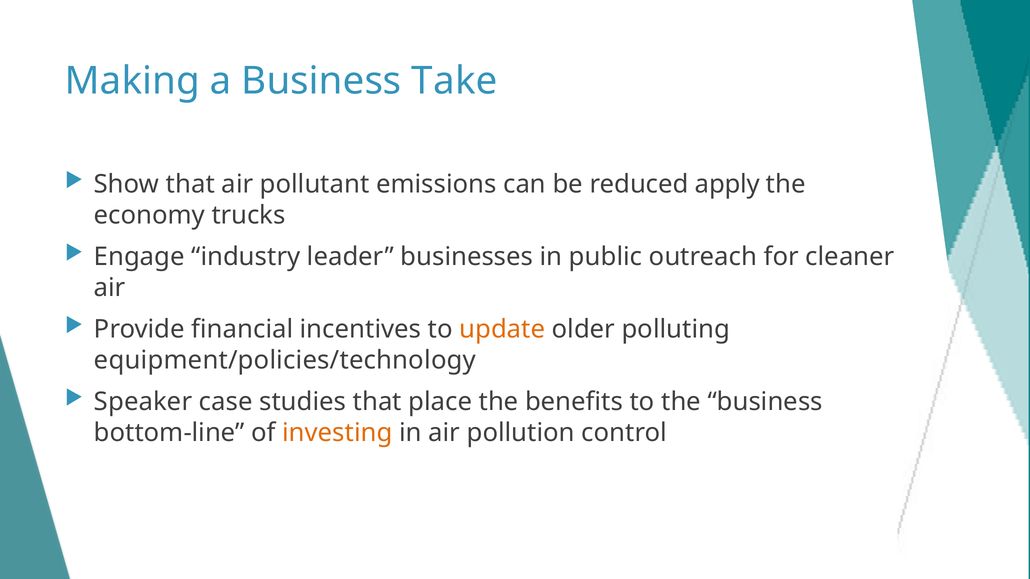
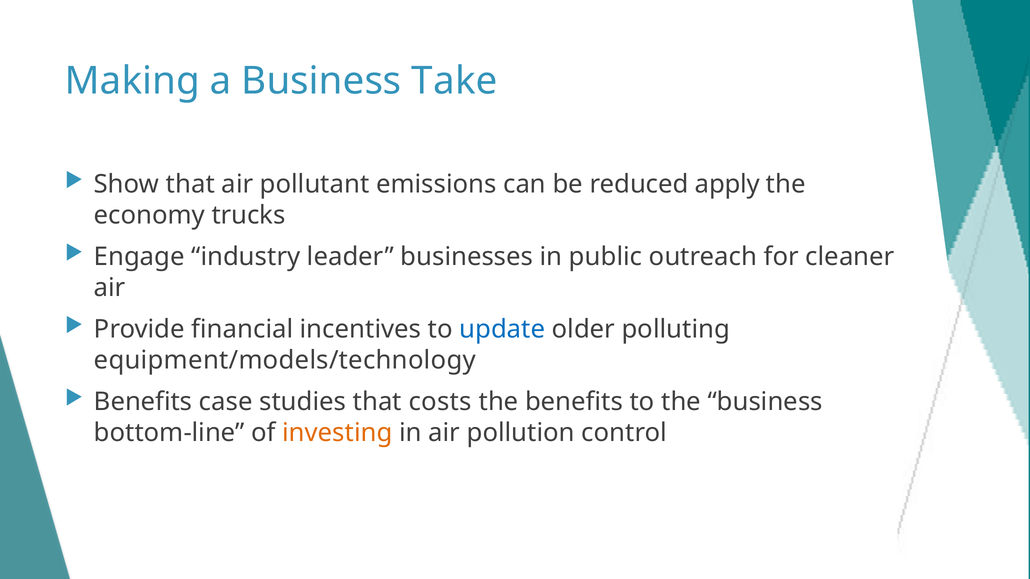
update colour: orange -> blue (502, 329)
equipment/policies/technology: equipment/policies/technology -> equipment/models/technology (285, 360)
Speaker: Speaker -> Benefits (143, 402)
place: place -> costs (440, 402)
